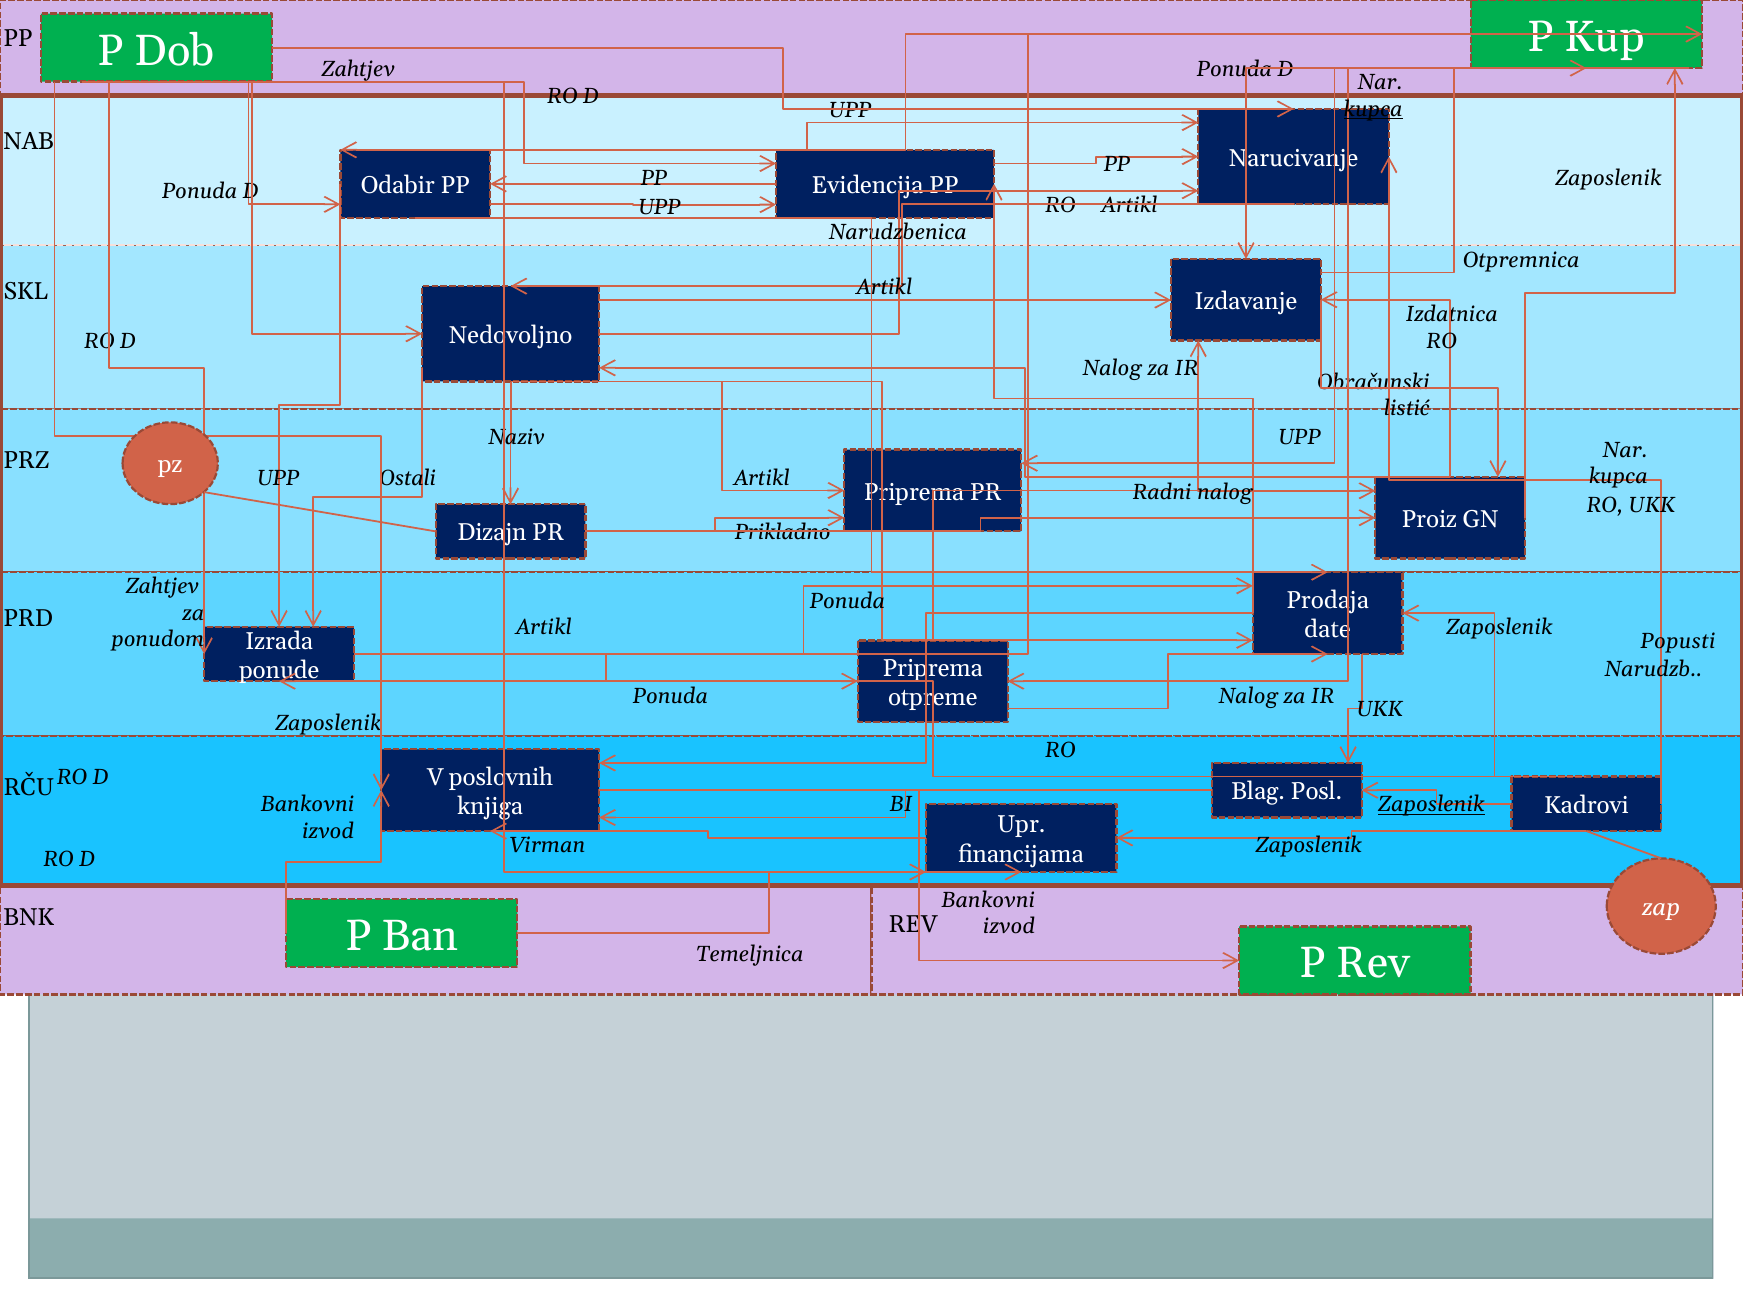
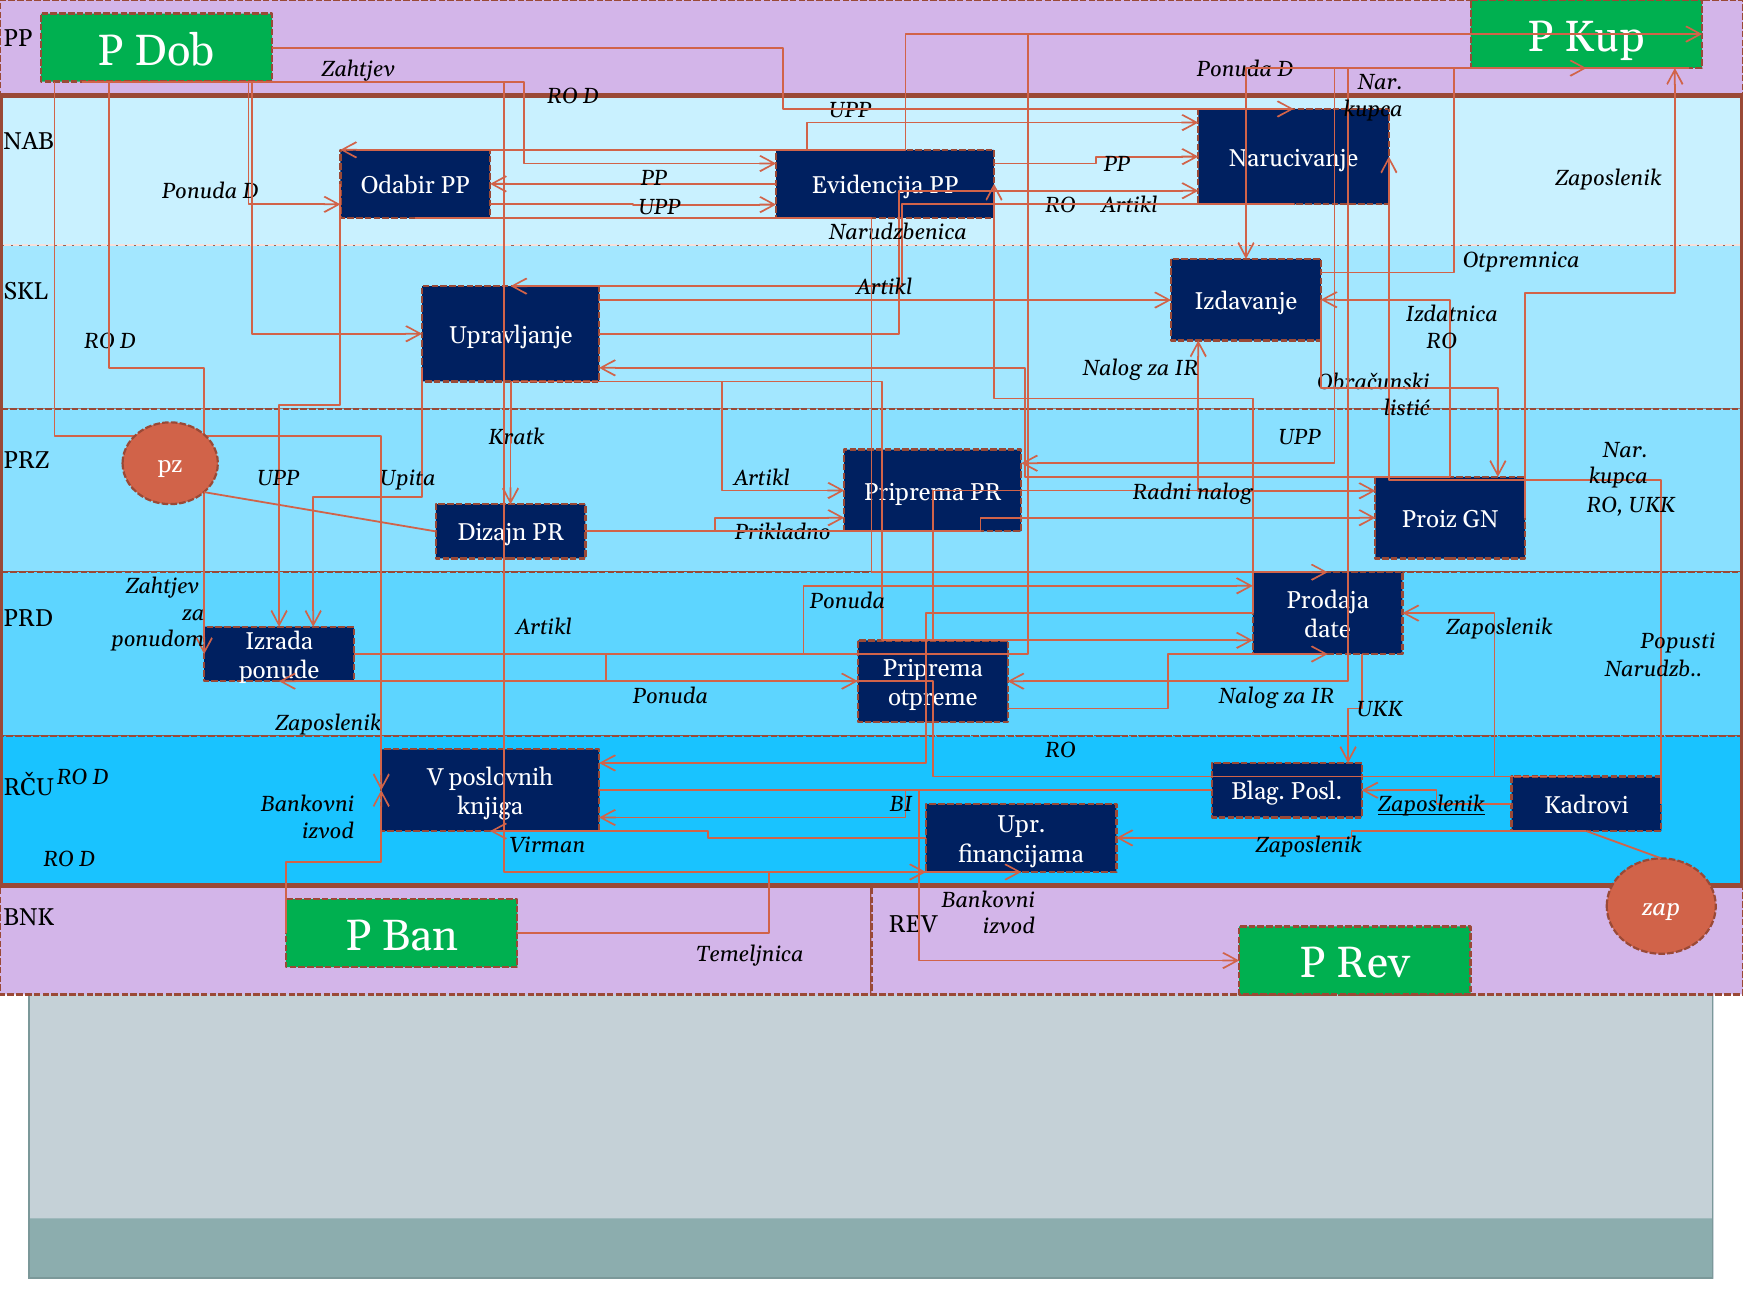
kupca underline: present -> none (1373, 109)
Nedovoljno: Nedovoljno -> Upravljanje (511, 335)
Naziv: Naziv -> Kratk (517, 437)
Ostali: Ostali -> Upita (407, 478)
